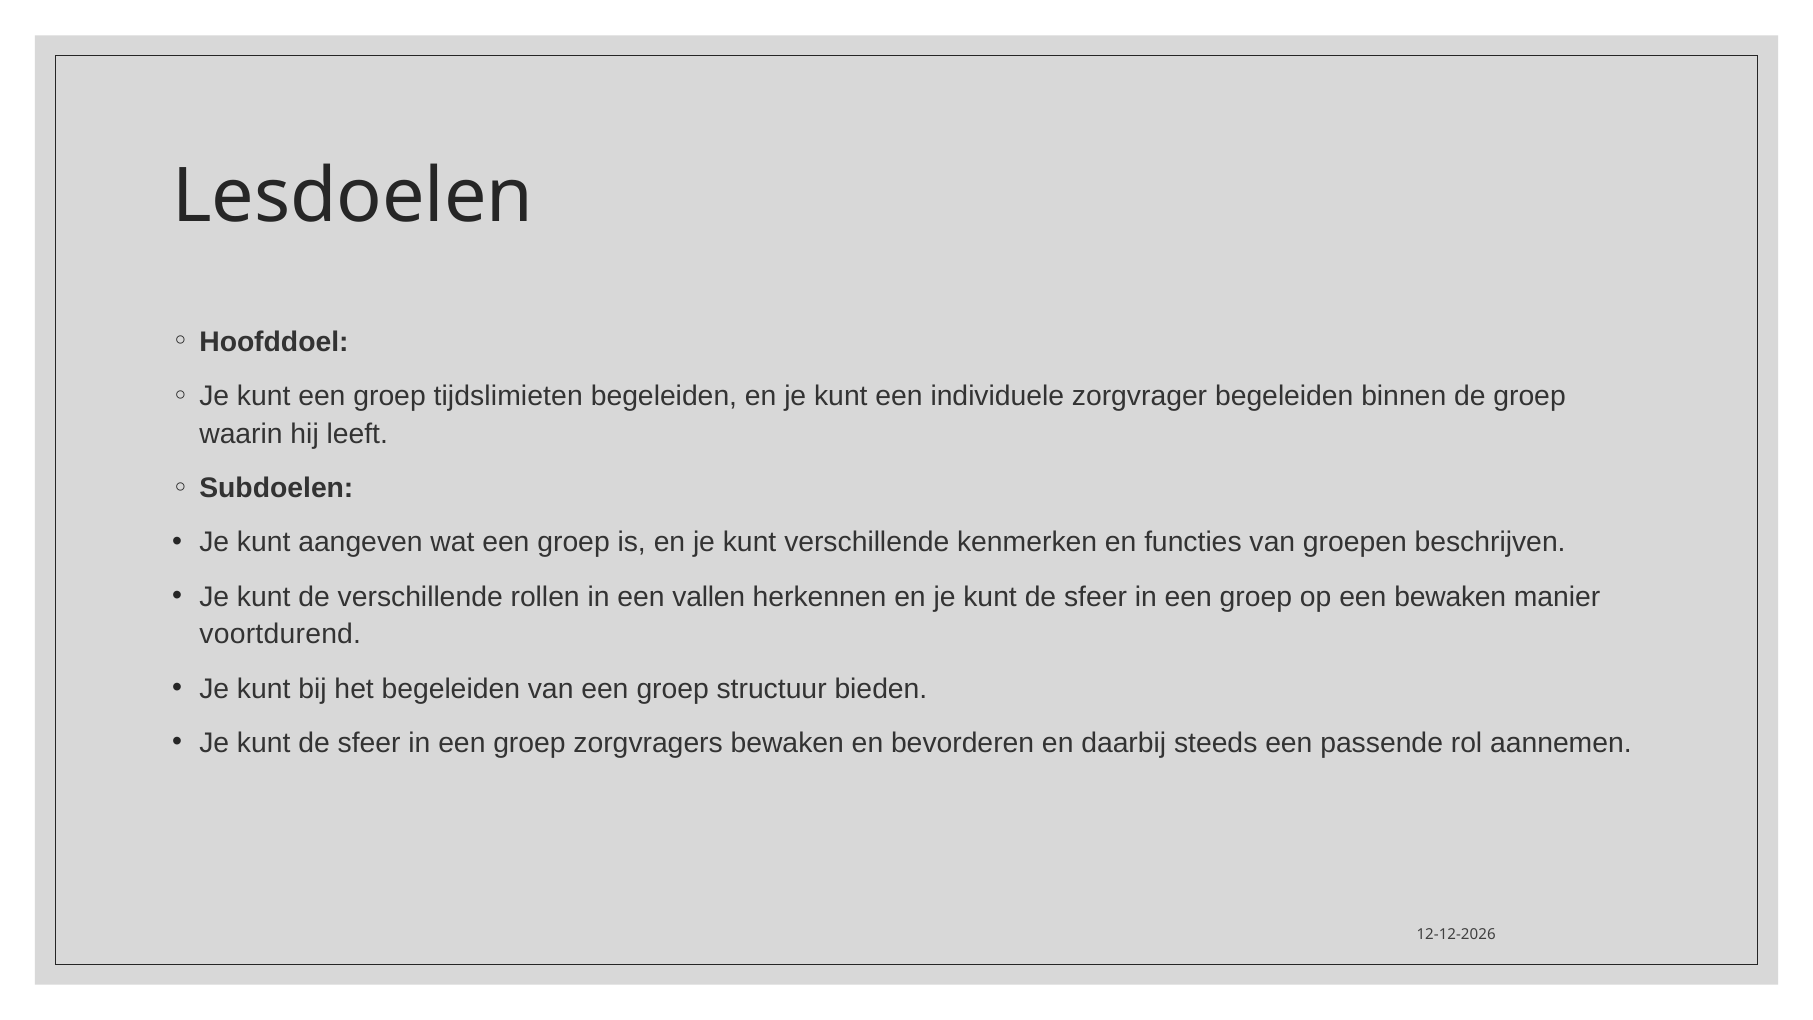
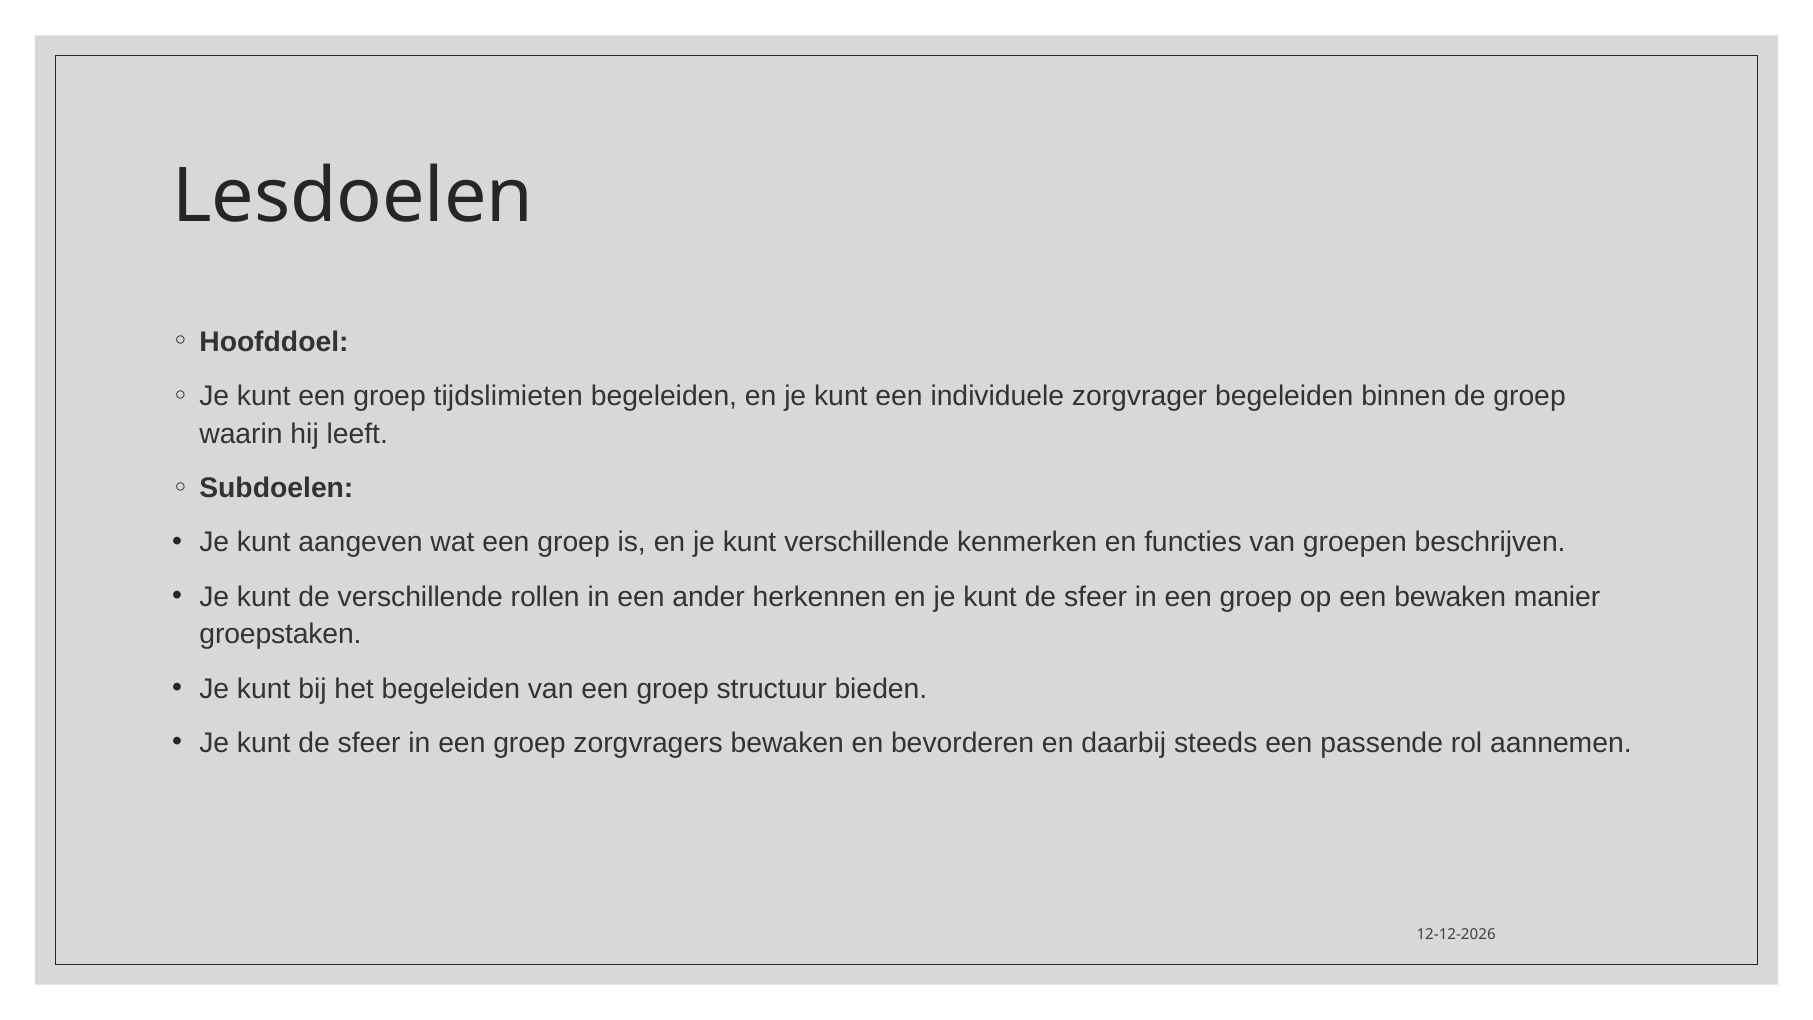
vallen: vallen -> ander (709, 597)
voortdurend: voortdurend -> groepstaken (280, 634)
